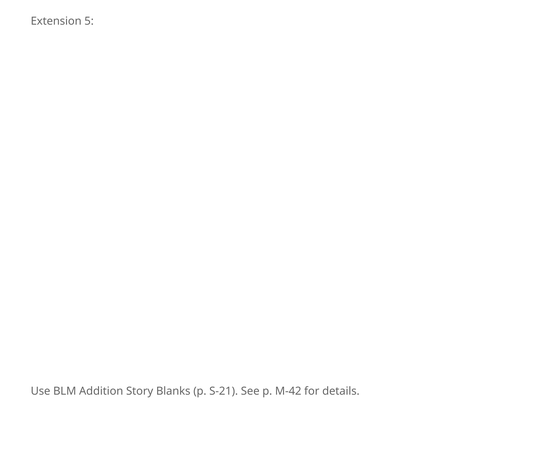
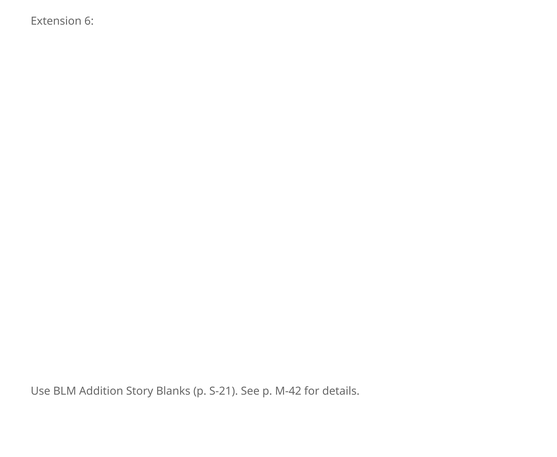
5: 5 -> 6 (89, 21)
